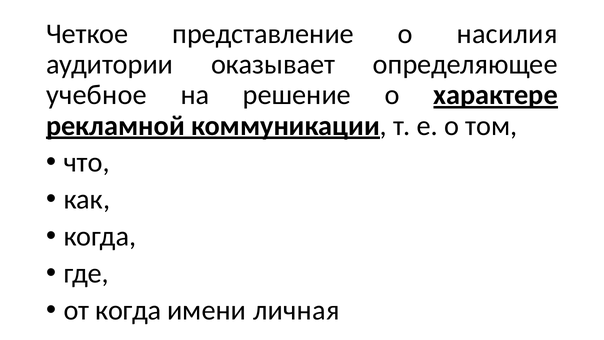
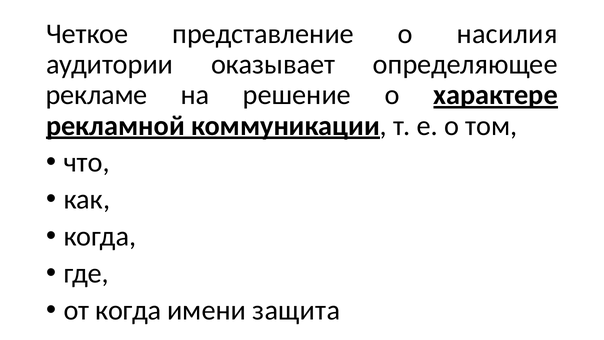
учебное: учебное -> рекламе (97, 95)
личная: личная -> защита (296, 310)
